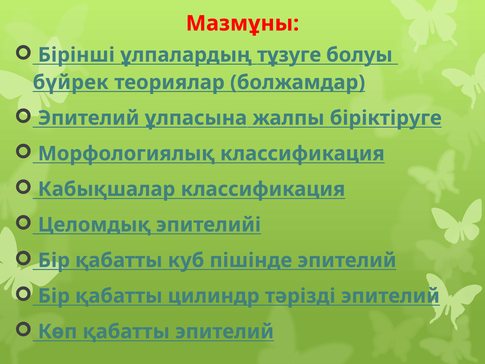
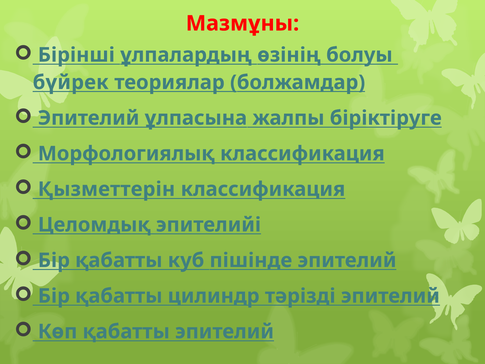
тұзуге: тұзуге -> өзінің (289, 55)
Кабықшалар: Кабықшалар -> Қызметтерін (106, 189)
